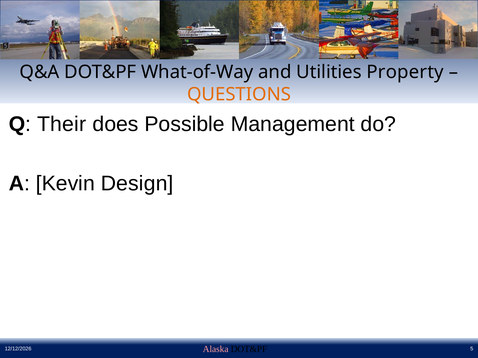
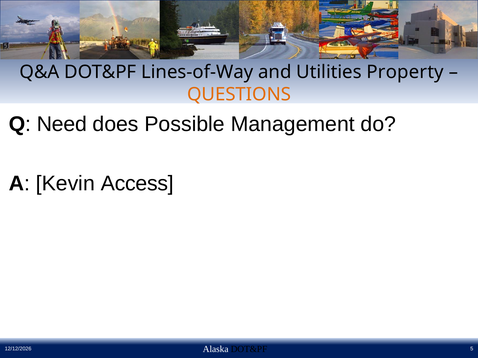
What-of-Way: What-of-Way -> Lines-of-Way (197, 72)
Their: Their -> Need (62, 124)
Design: Design -> Access (137, 184)
Alaska colour: pink -> white (216, 350)
